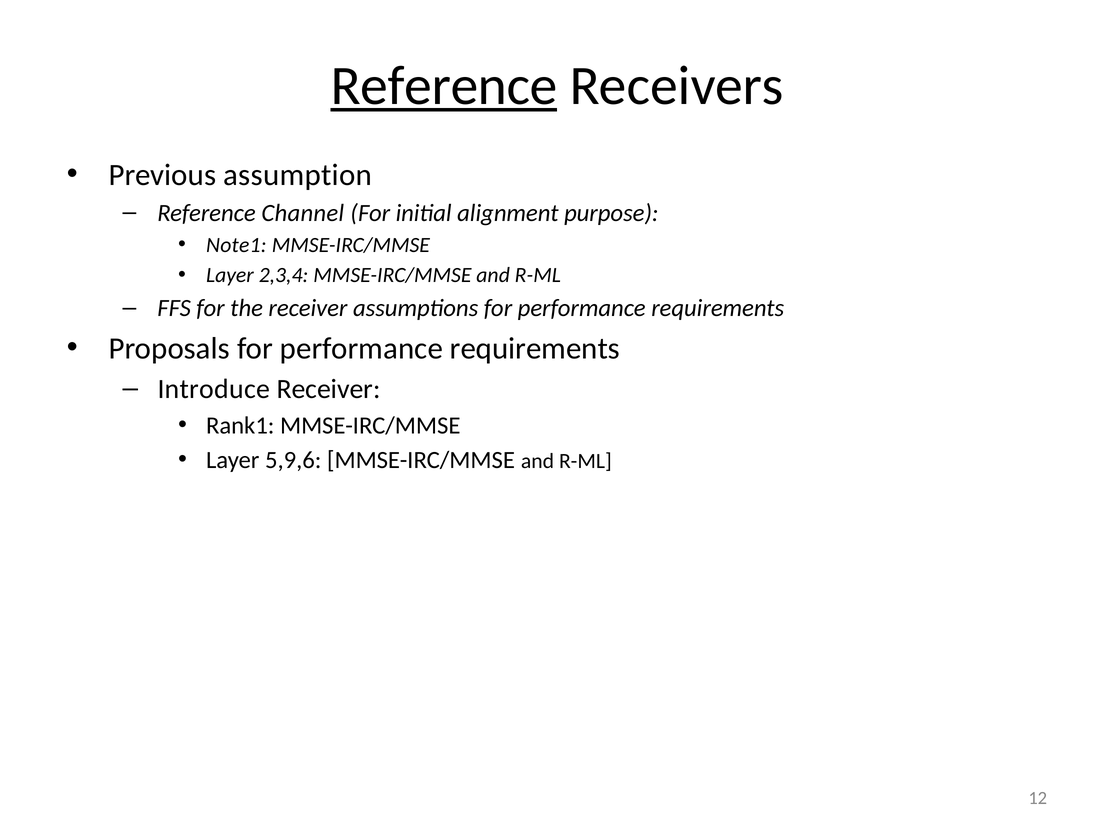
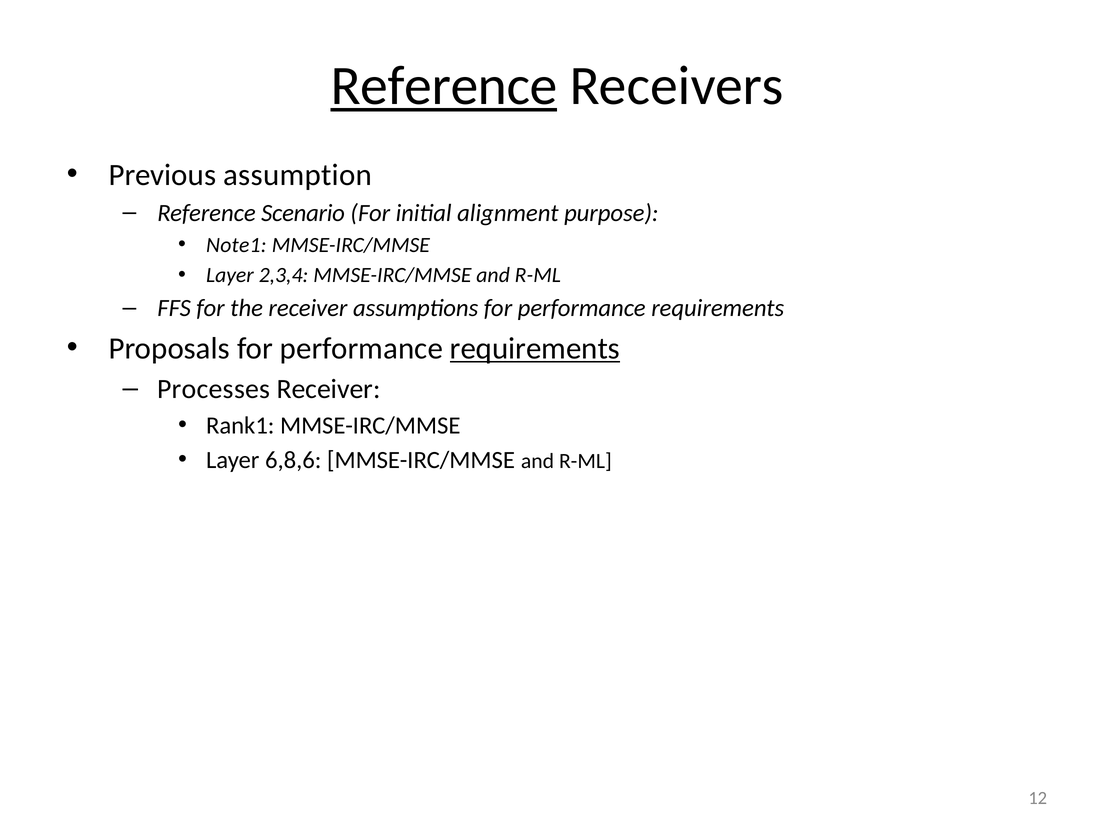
Channel: Channel -> Scenario (303, 213)
requirements underline: none -> present (535, 348)
Introduce: Introduce -> Processes (214, 389)
5,9,6: 5,9,6 -> 6,8,6 (293, 460)
